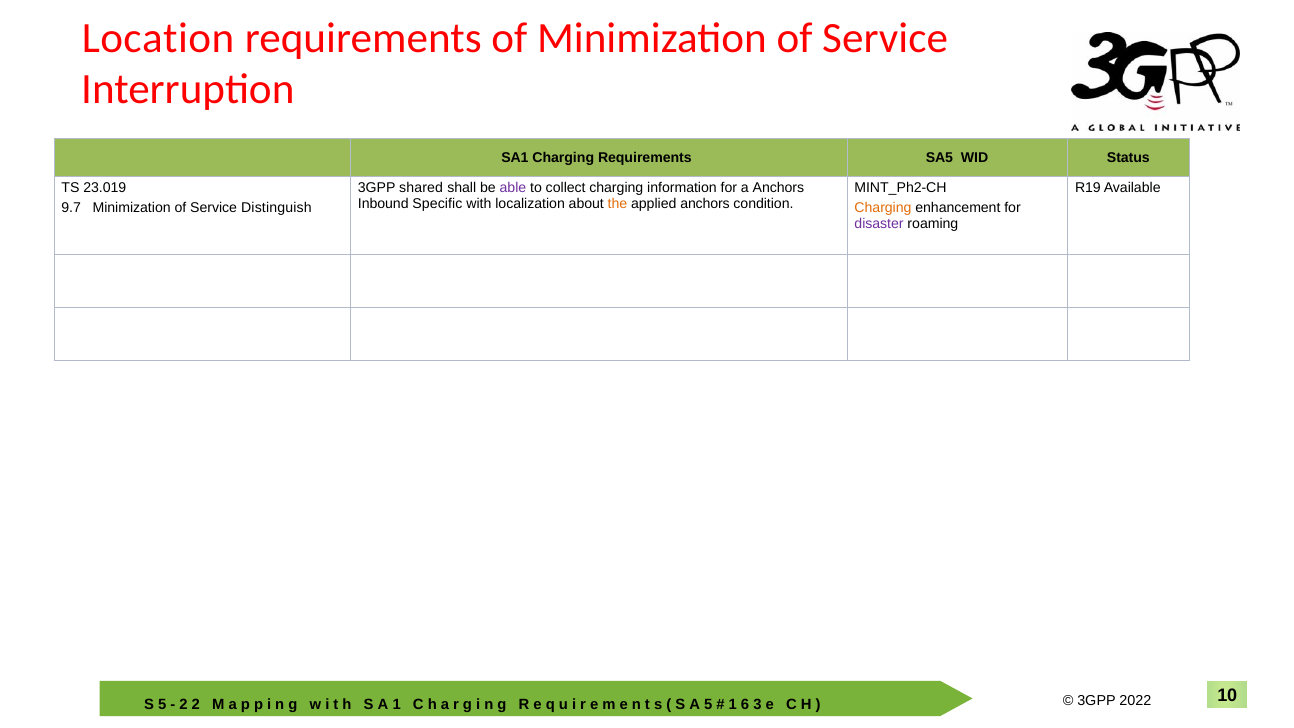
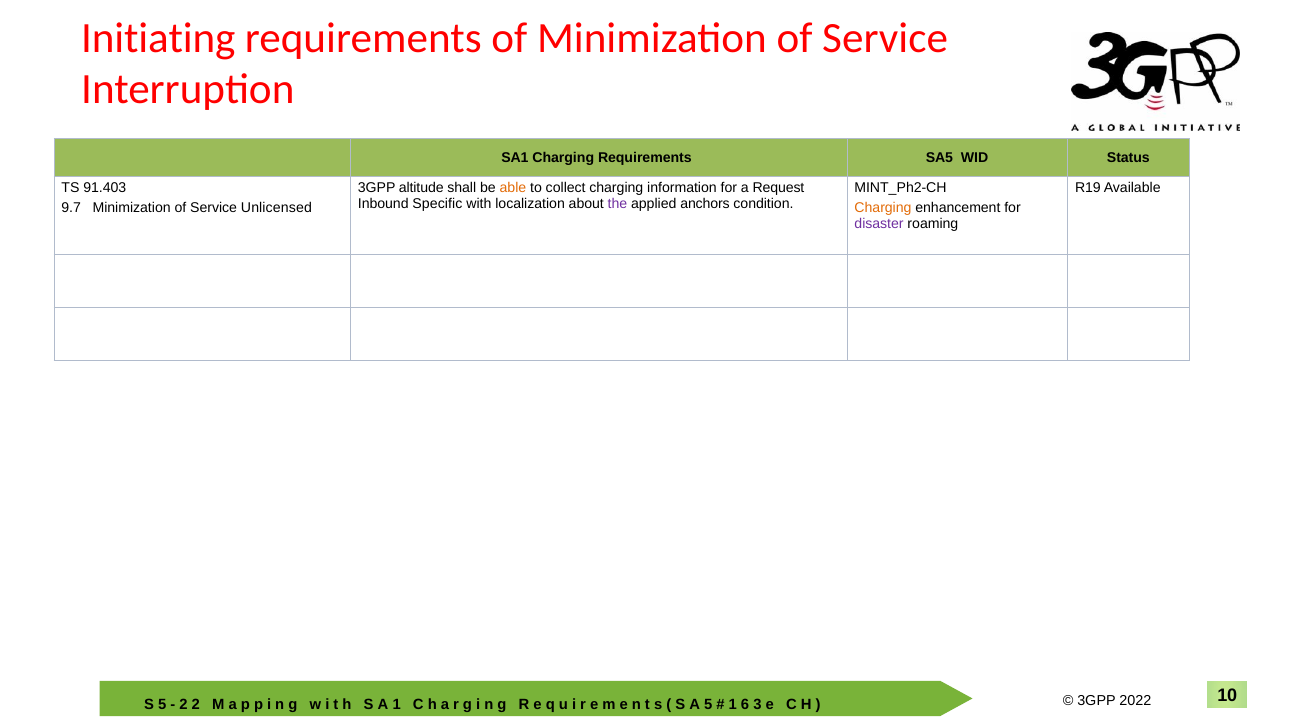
Location: Location -> Initiating (158, 38)
23.019: 23.019 -> 91.403 (105, 188)
shared: shared -> altitude (421, 188)
able colour: purple -> orange (513, 188)
a Anchors: Anchors -> Request (778, 188)
the colour: orange -> purple (617, 204)
Distinguish: Distinguish -> Unlicensed (276, 208)
